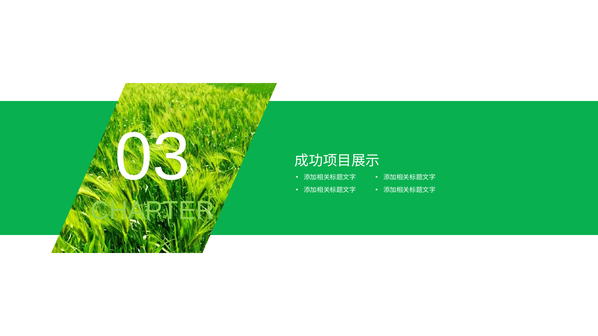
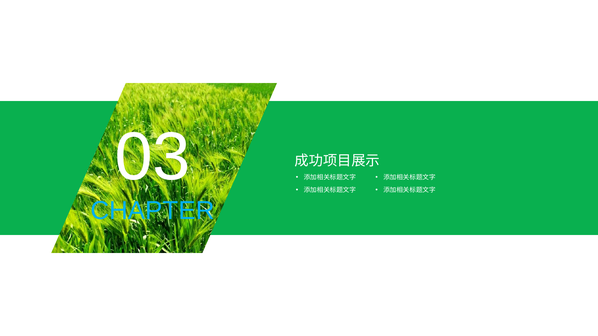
CHAPTER colour: light green -> light blue (153, 211)
